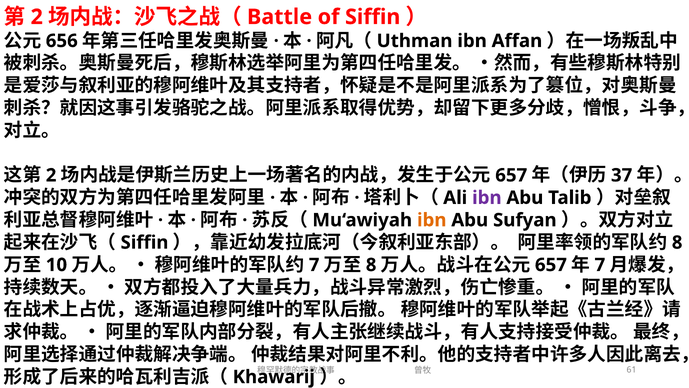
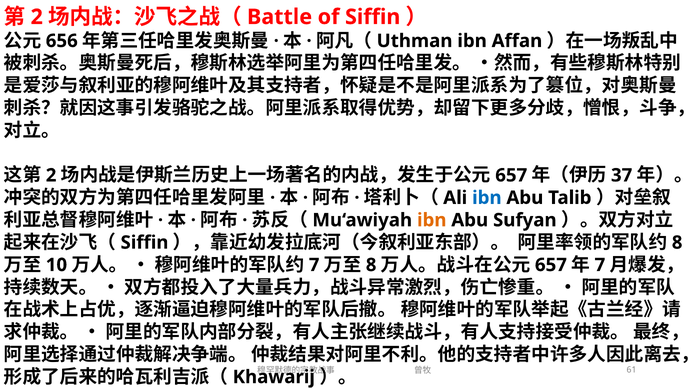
ibn colour: purple -> blue (487, 198)
